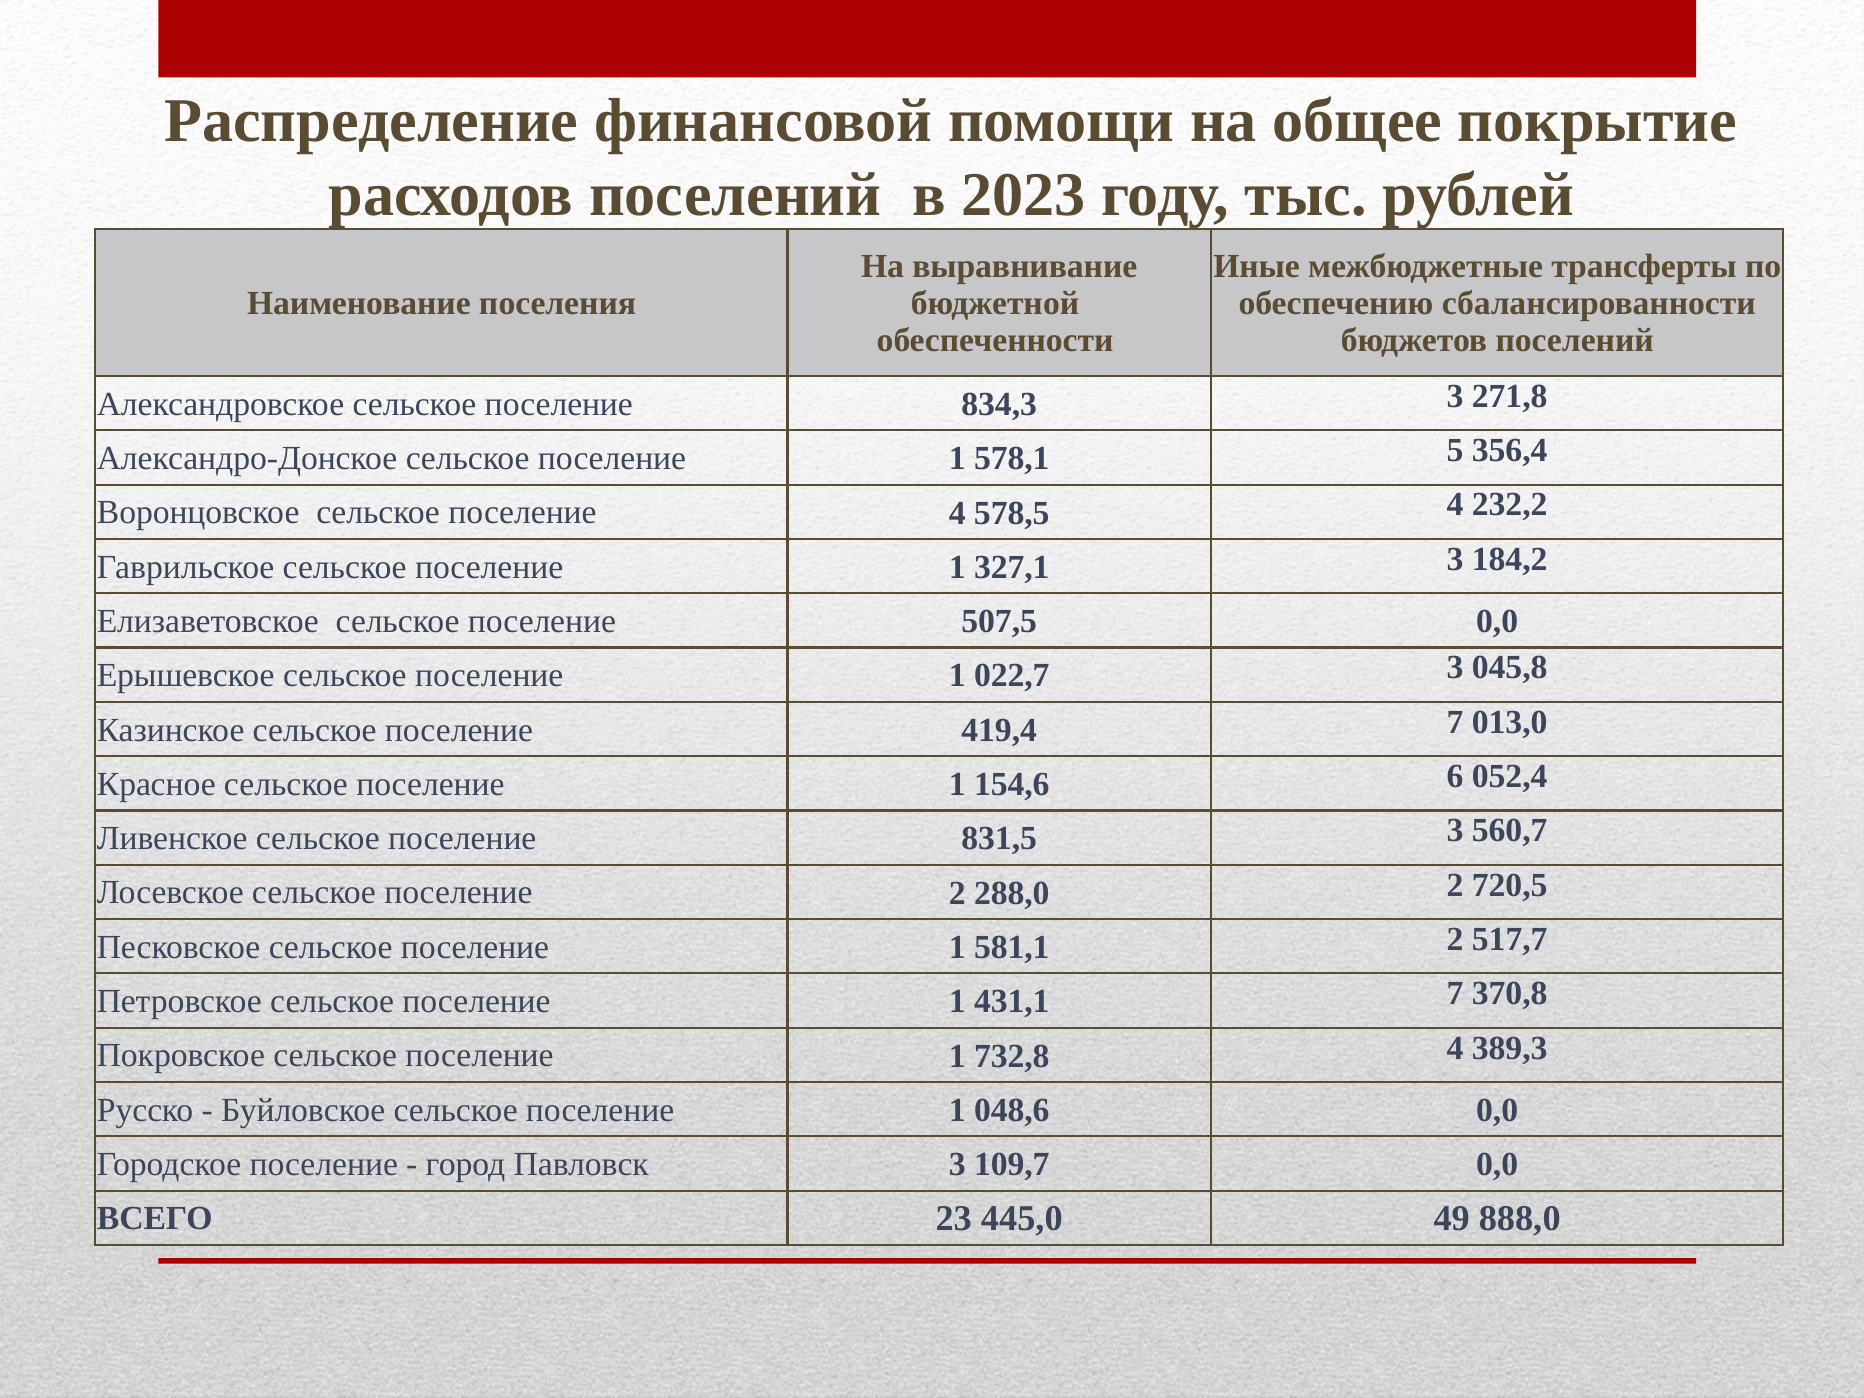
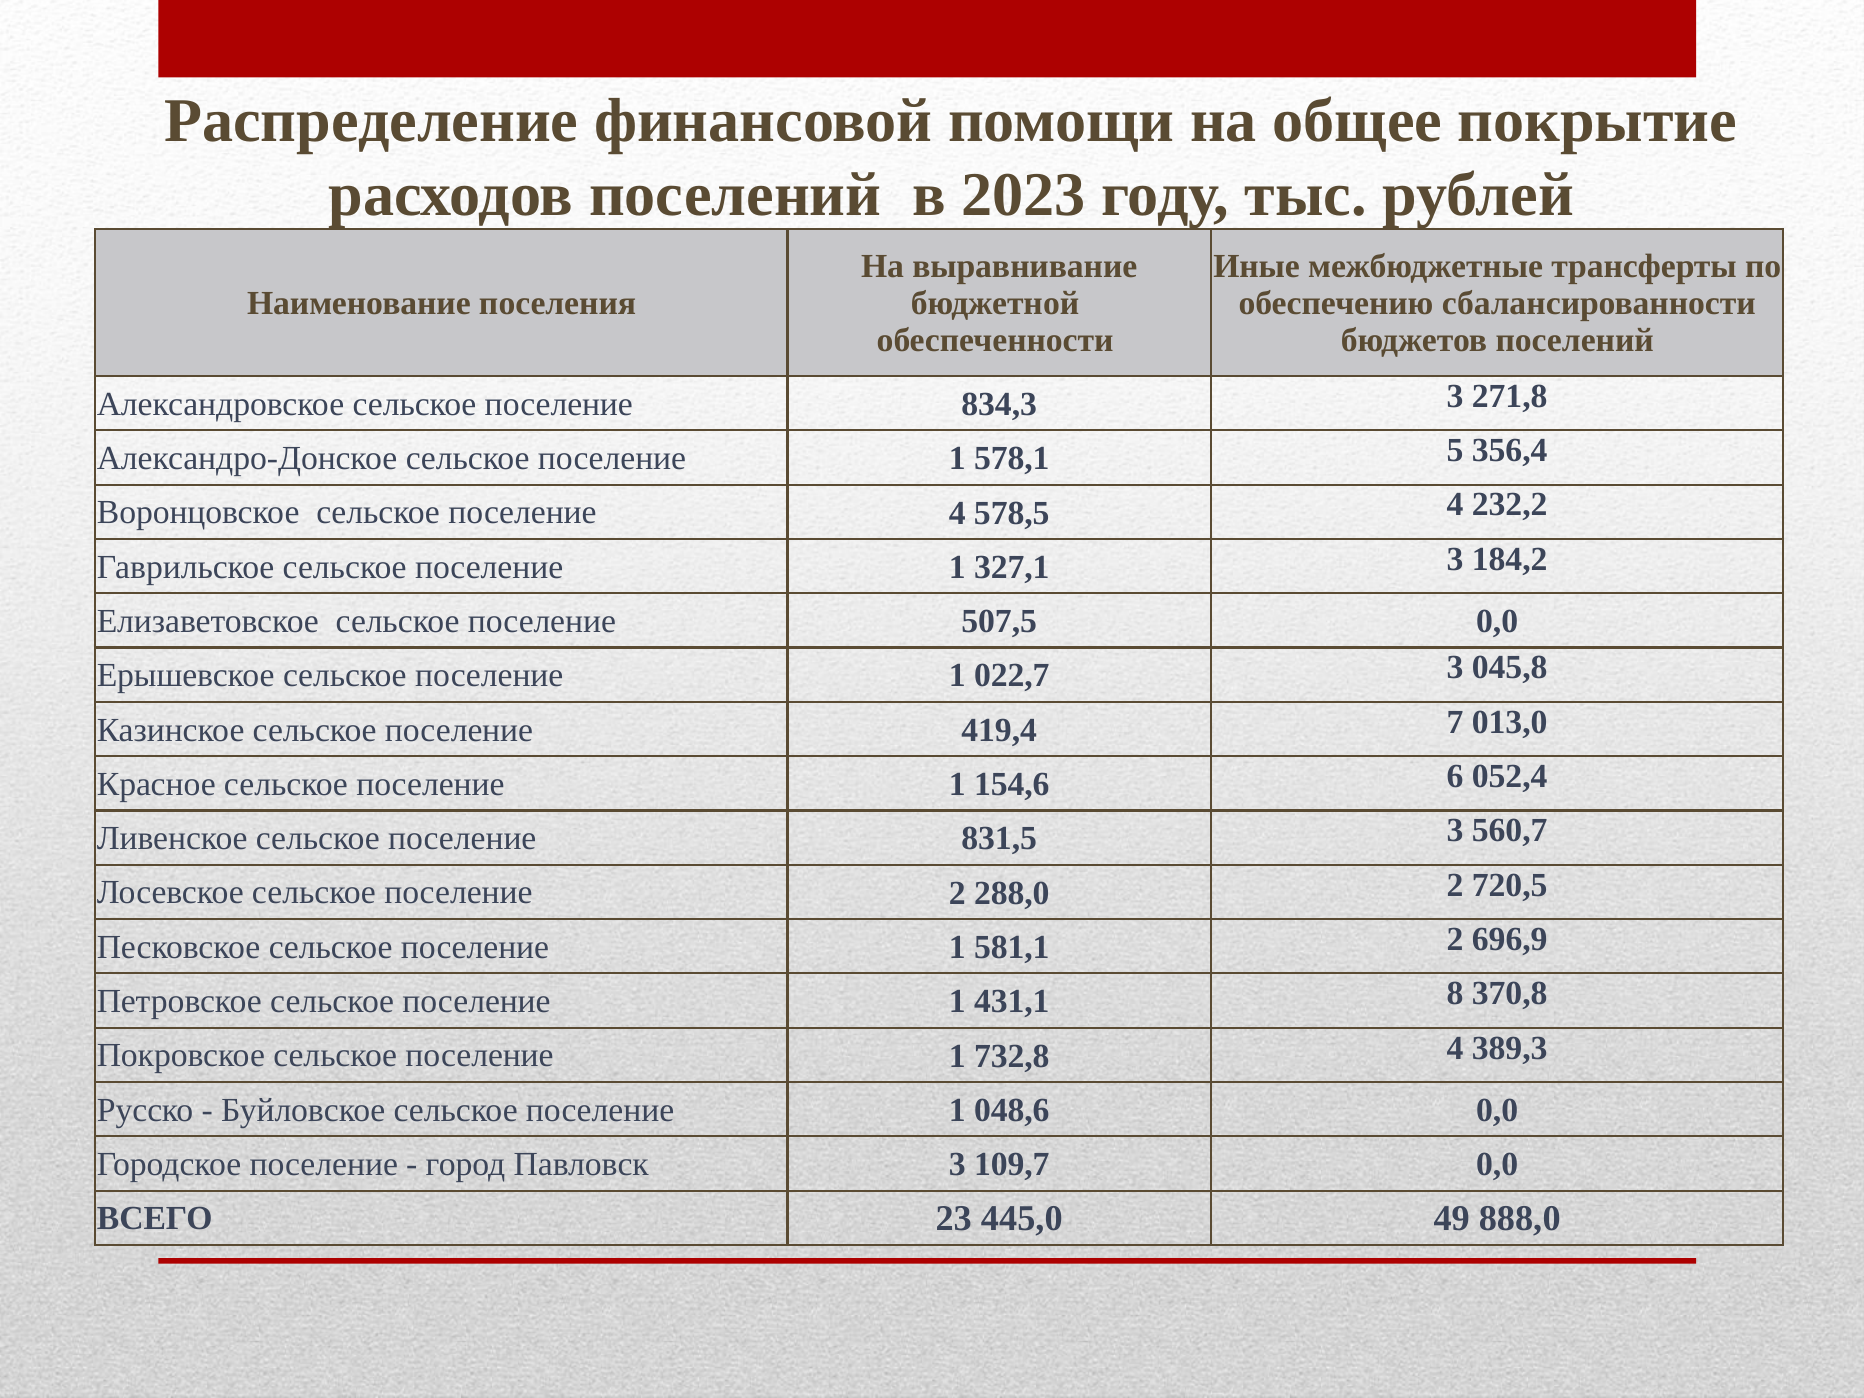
517,7: 517,7 -> 696,9 (1510, 939)
431,1 7: 7 -> 8 (1455, 994)
